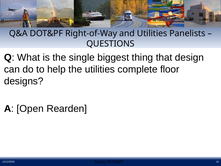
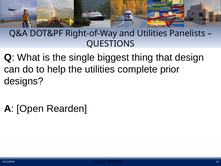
floor: floor -> prior (170, 69)
